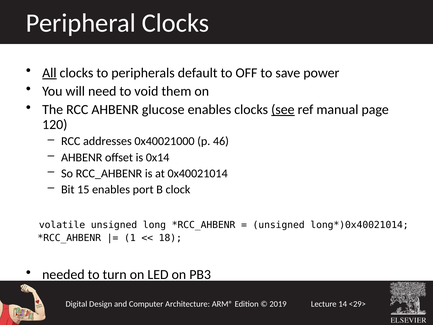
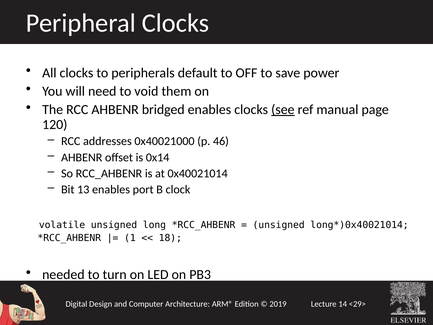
All underline: present -> none (49, 73)
glucose: glucose -> bridged (163, 110)
15: 15 -> 13 (83, 189)
